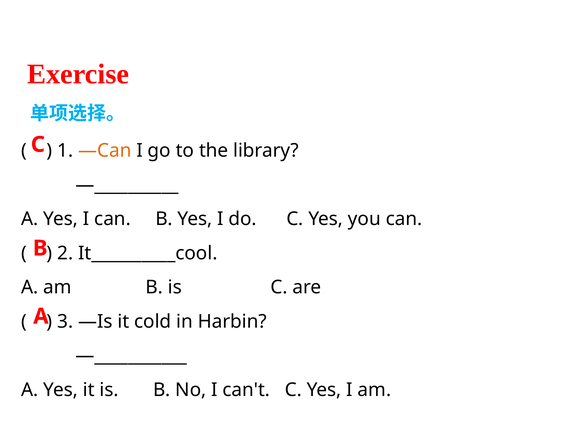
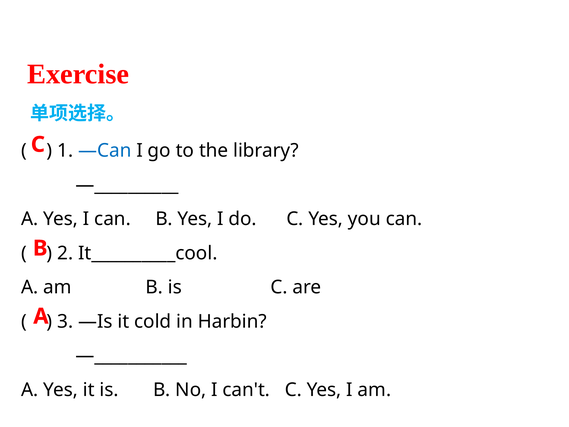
—Can colour: orange -> blue (105, 151)
